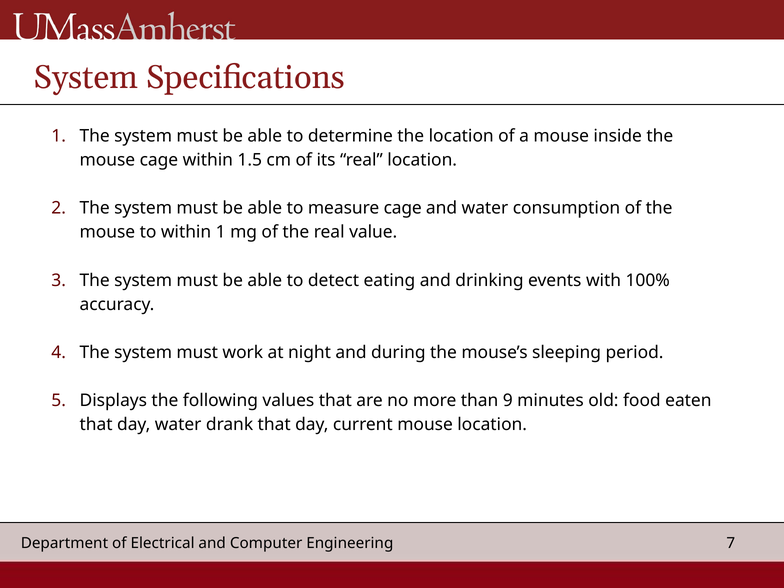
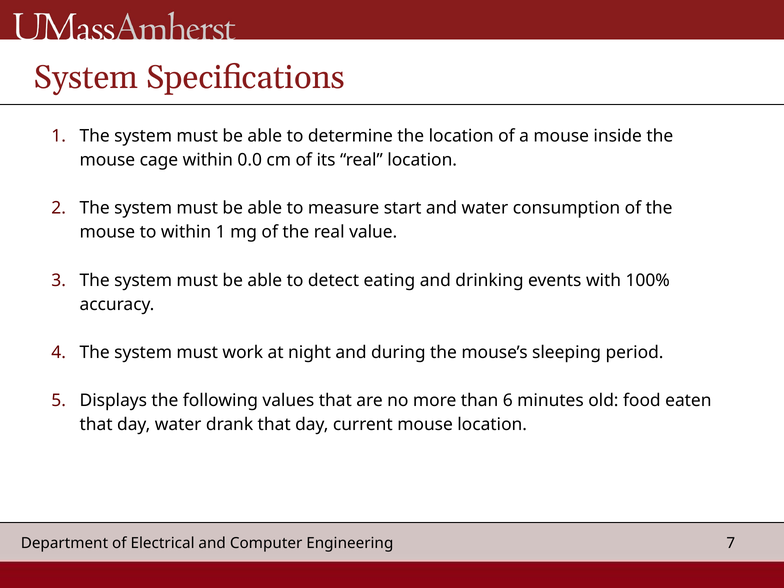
1.5: 1.5 -> 0.0 (250, 160)
measure cage: cage -> start (403, 208)
9: 9 -> 6 (508, 400)
